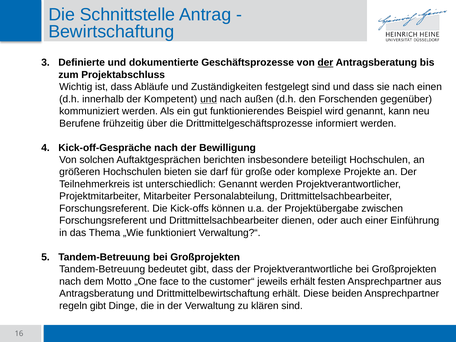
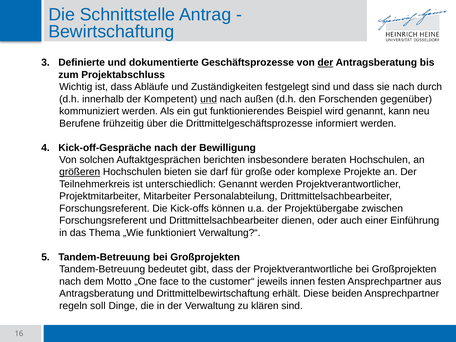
einen: einen -> durch (430, 87)
beteiligt: beteiligt -> beraten (329, 160)
größeren underline: none -> present (80, 172)
jeweils erhält: erhält -> innen (303, 281)
regeln gibt: gibt -> soll (98, 306)
